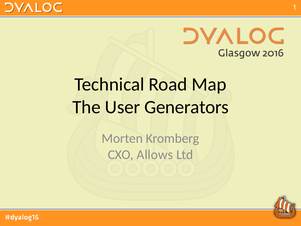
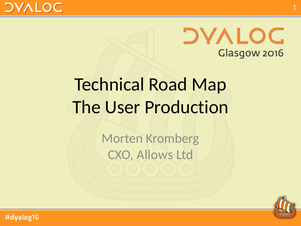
Generators: Generators -> Production (187, 107)
